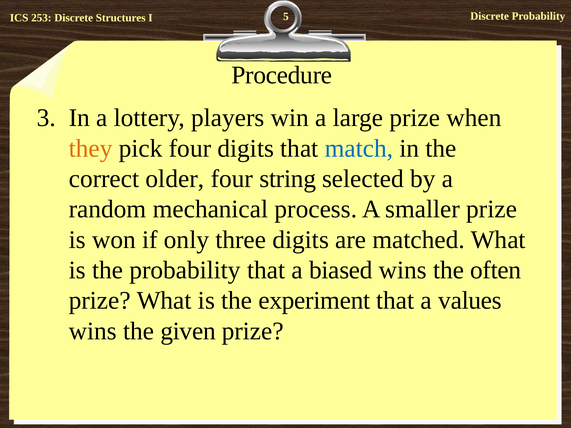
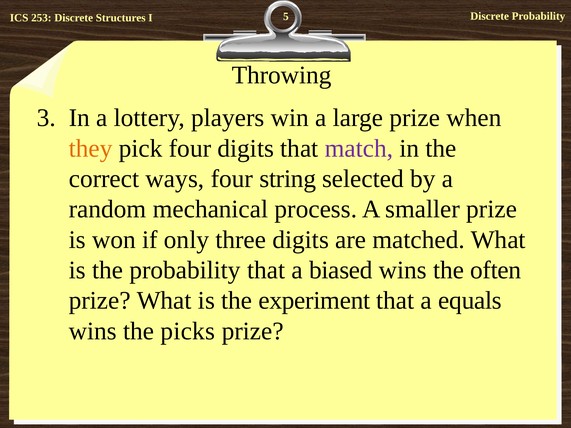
Procedure: Procedure -> Throwing (282, 75)
match colour: blue -> purple (359, 148)
older: older -> ways (175, 179)
values: values -> equals (470, 301)
given: given -> picks (188, 331)
